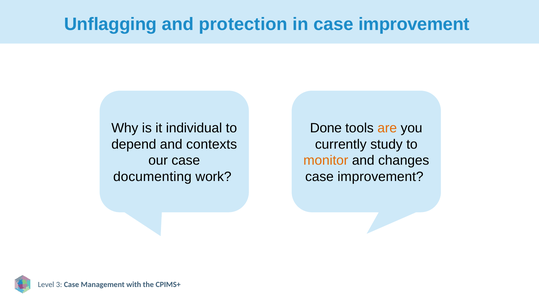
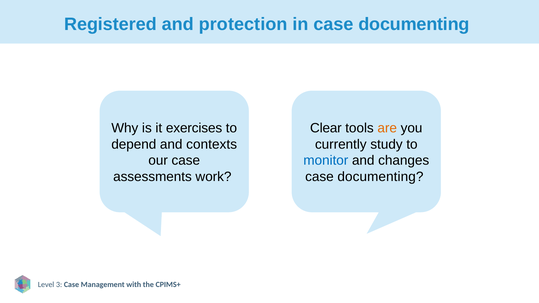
Unflagging: Unflagging -> Registered (110, 24)
in case improvement: improvement -> documenting (414, 24)
individual: individual -> exercises (194, 128)
Done: Done -> Clear (326, 128)
monitor colour: orange -> blue (326, 161)
documenting: documenting -> assessments (152, 177)
improvement: improvement -> documenting (380, 177)
